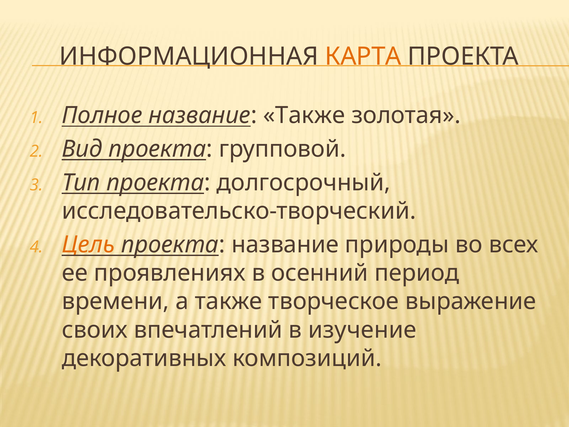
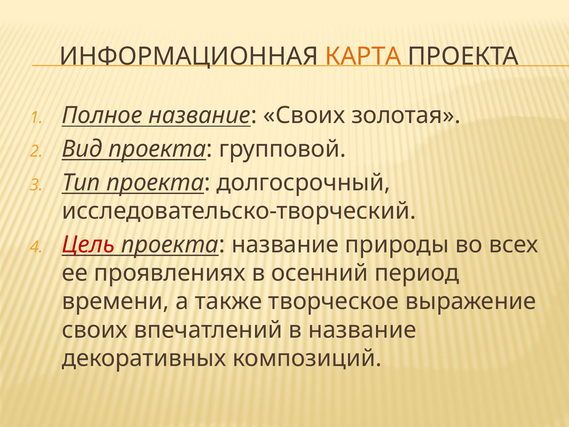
название Также: Также -> Своих (304, 115)
Цель colour: orange -> red (88, 244)
в изучение: изучение -> название (362, 330)
